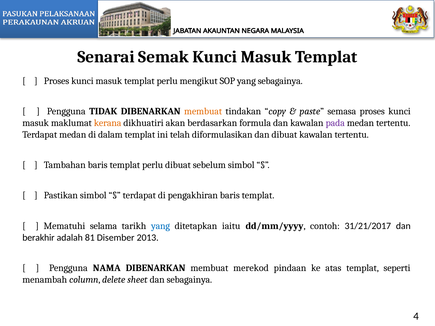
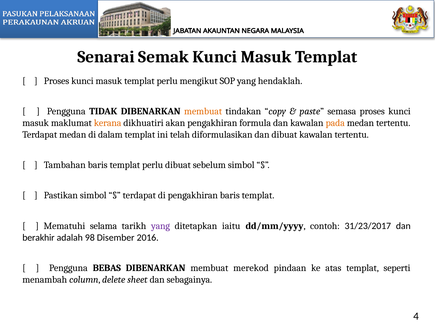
yang sebagainya: sebagainya -> hendaklah (280, 81)
akan berdasarkan: berdasarkan -> pengakhiran (212, 123)
pada colour: purple -> orange (335, 123)
yang colour: blue -> purple (161, 226)
31/21/2017: 31/21/2017 -> 31/23/2017 (368, 226)
81: 81 -> 98 (90, 238)
2013: 2013 -> 2016 (148, 238)
NAMA: NAMA -> BEBAS (107, 268)
